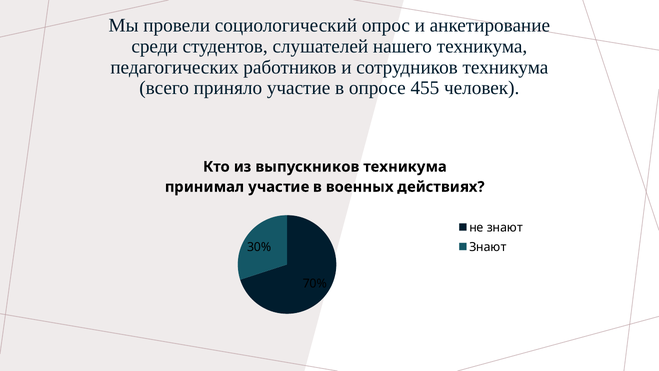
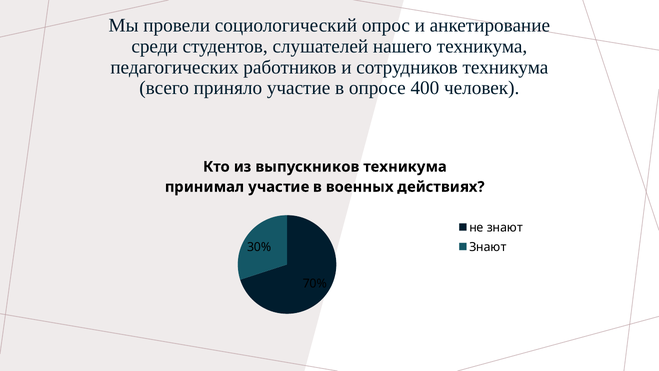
455: 455 -> 400 (425, 88)
